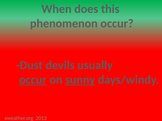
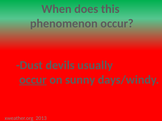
sunny underline: present -> none (80, 80)
